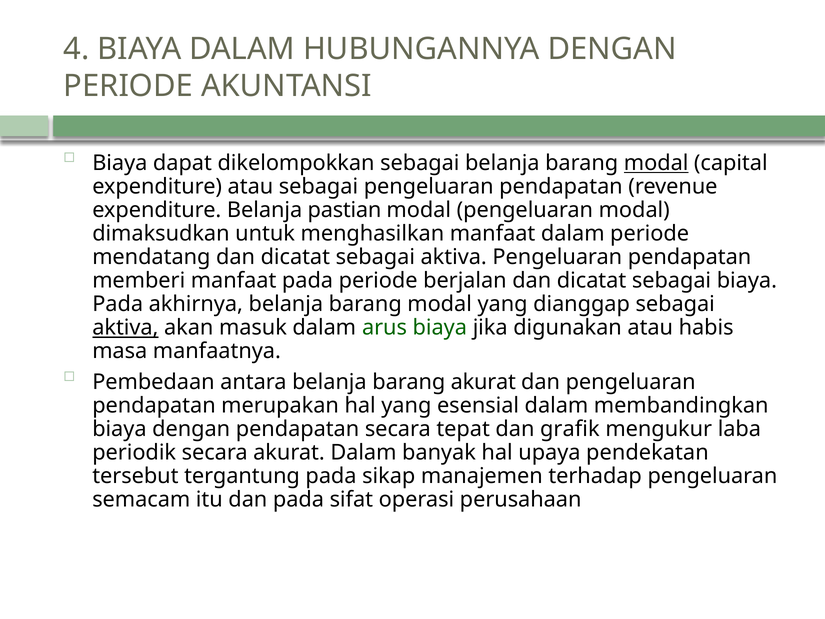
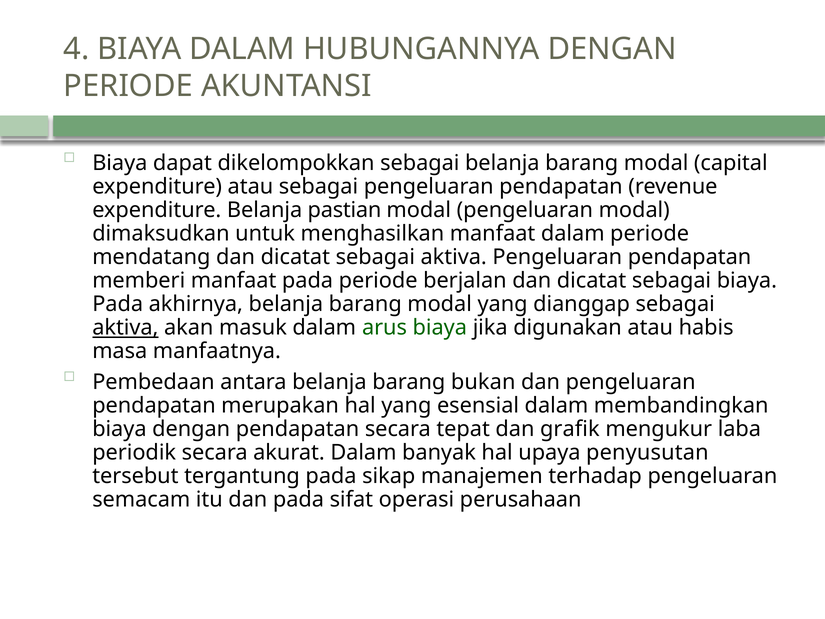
modal underline: present -> none (656, 163)
barang akurat: akurat -> bukan (483, 382)
pendekatan: pendekatan -> penyusutan (647, 452)
